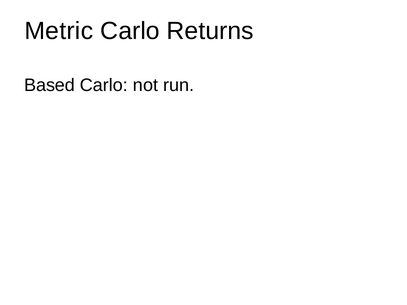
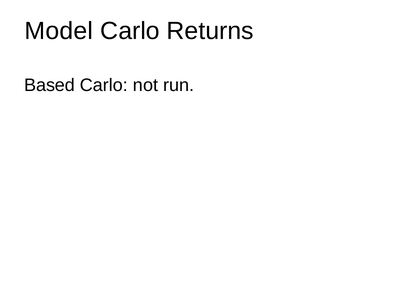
Metric: Metric -> Model (59, 31)
